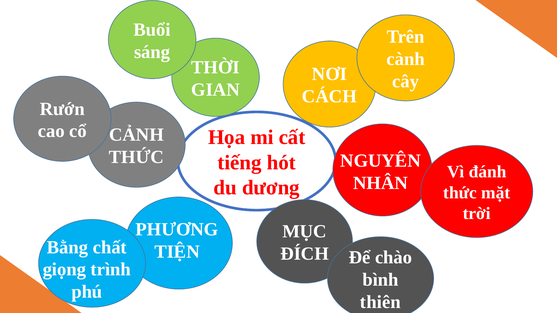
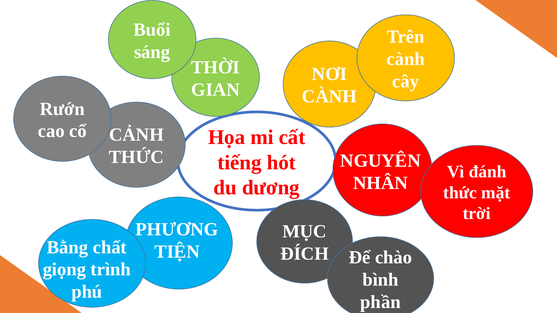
CÁCH: CÁCH -> CÀNH (329, 97)
thiên: thiên -> phần (380, 302)
